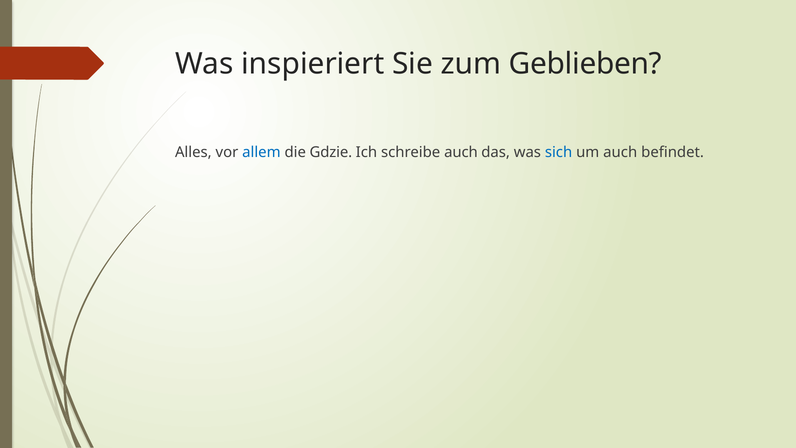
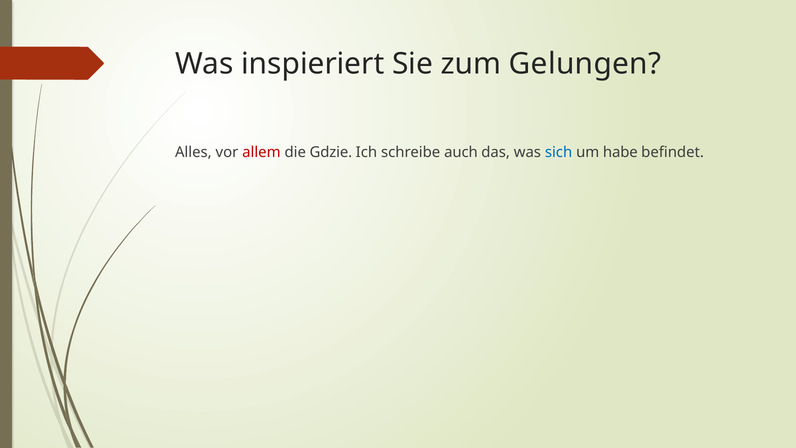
Geblieben: Geblieben -> Gelungen (585, 64)
allem colour: blue -> red (261, 152)
um auch: auch -> habe (620, 152)
